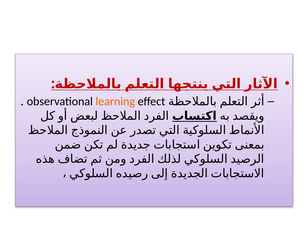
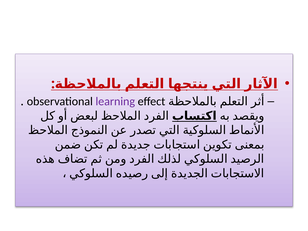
learning colour: orange -> purple (115, 101)
